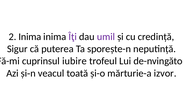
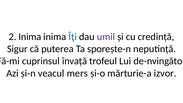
Îţi colour: purple -> blue (73, 37)
iubire: iubire -> învață (75, 61)
toată: toată -> mers (77, 73)
